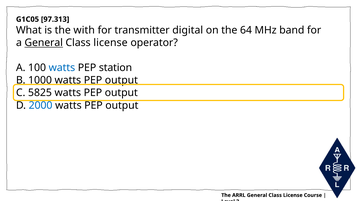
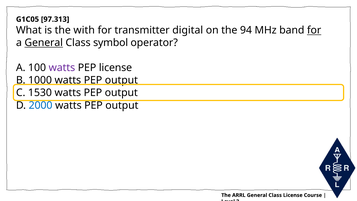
64: 64 -> 94 (246, 30)
for underline: none -> present (314, 30)
license: license -> symbol (111, 43)
watts colour: blue -> purple (62, 68)
PEP station: station -> license (115, 68)
5825: 5825 -> 1530 (40, 93)
